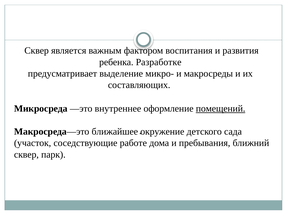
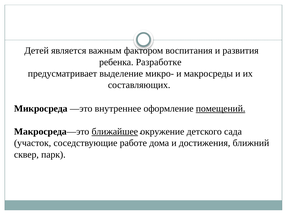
Сквер: Сквер -> Детей (37, 51)
ближайшее underline: none -> present (115, 132)
пребывания: пребывания -> достижения (205, 143)
